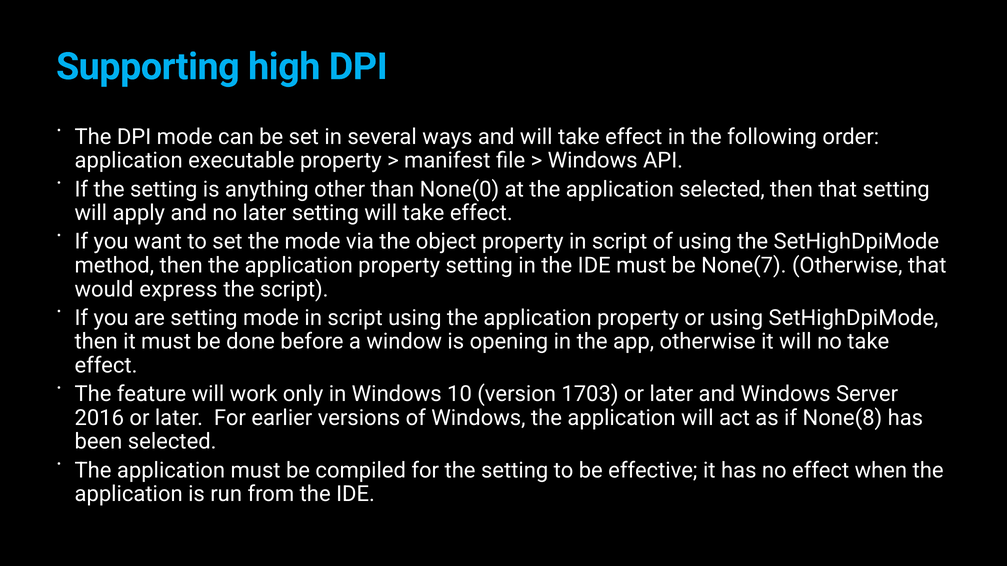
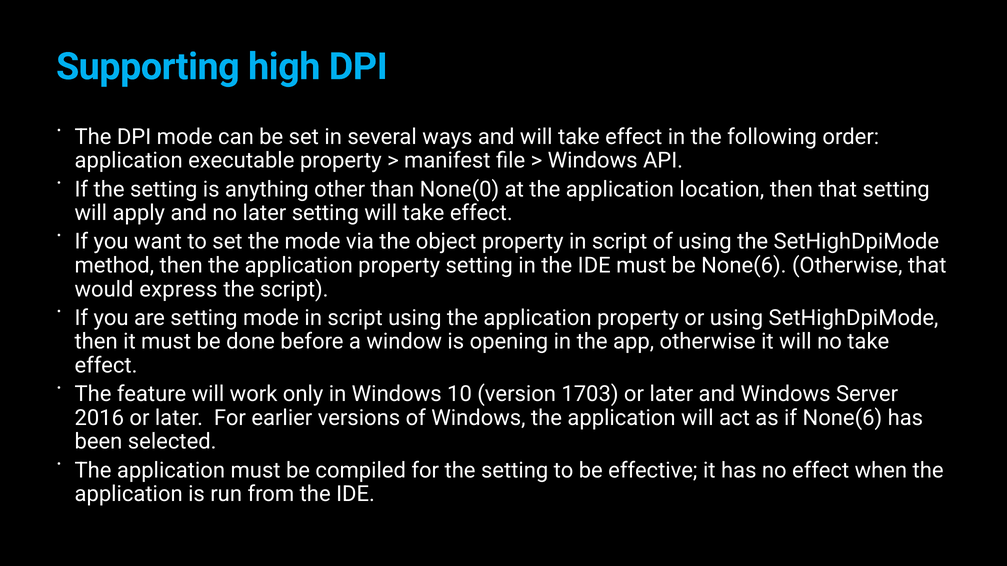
application selected: selected -> location (722, 189)
be None(7: None(7 -> None(6 (744, 266)
if None(8: None(8 -> None(6 (842, 418)
